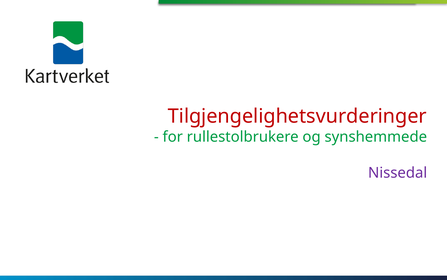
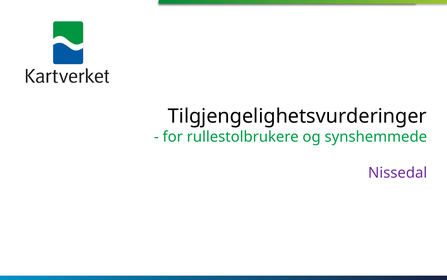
Tilgjengelighetsvurderinger colour: red -> black (297, 116)
